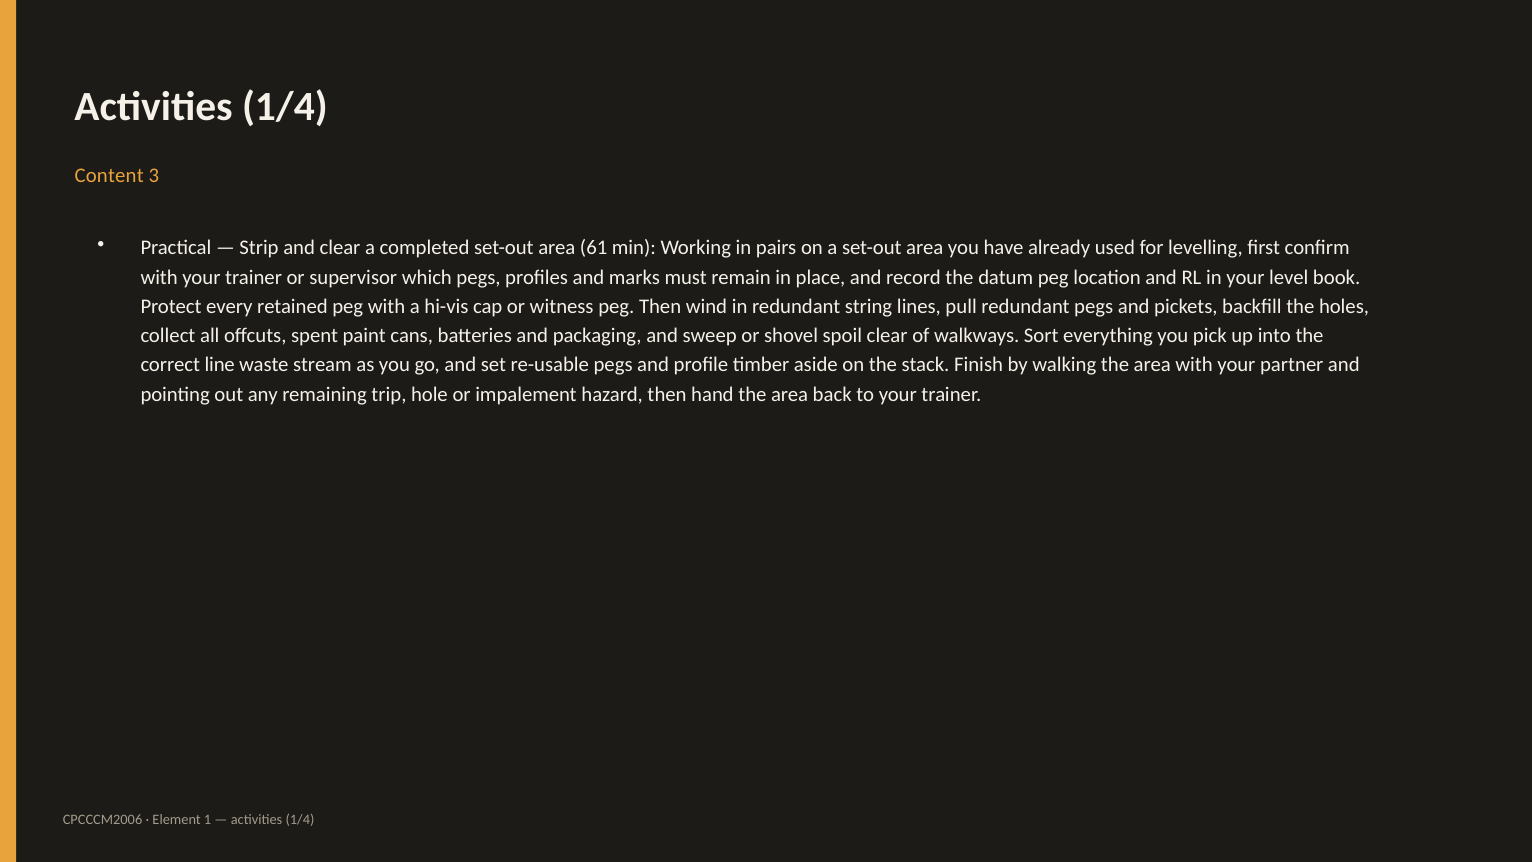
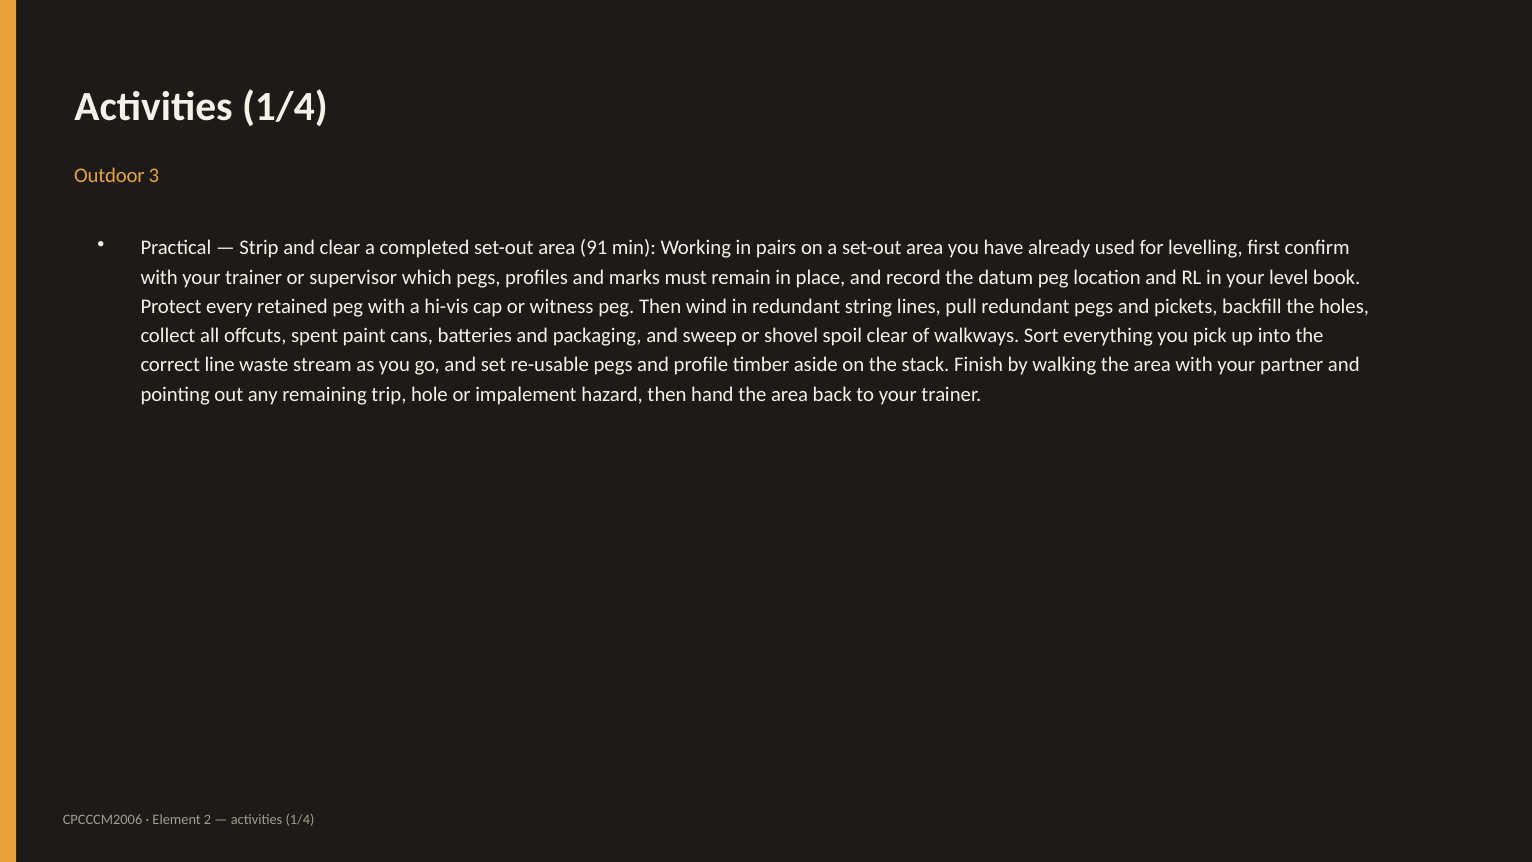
Content: Content -> Outdoor (109, 176)
61: 61 -> 91 (594, 248)
1: 1 -> 2 (208, 820)
